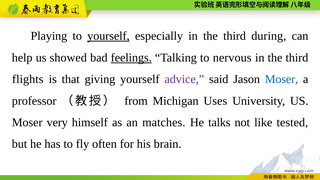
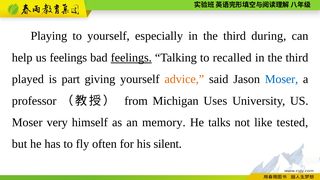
yourself underline: present -> none (108, 36)
us showed: showed -> feelings (68, 58)
nervous: nervous -> recalled (232, 58)
flights: flights -> played (28, 79)
that: that -> part (71, 79)
advice colour: purple -> orange (184, 79)
matches: matches -> memory (164, 122)
brain: brain -> silent (168, 144)
